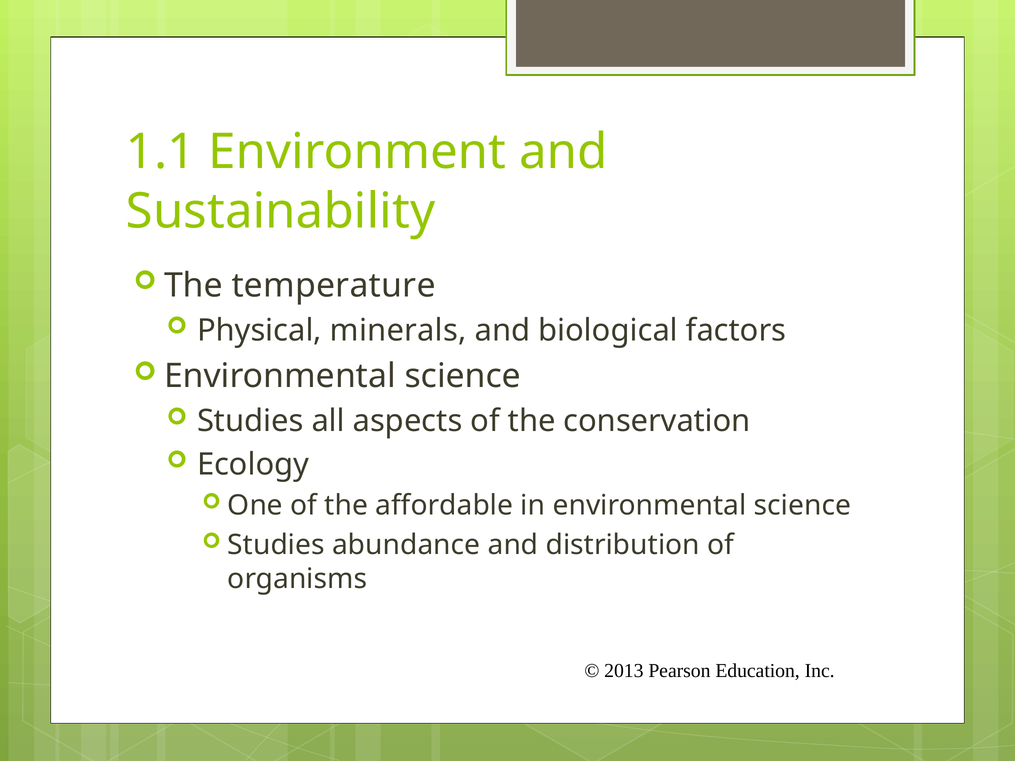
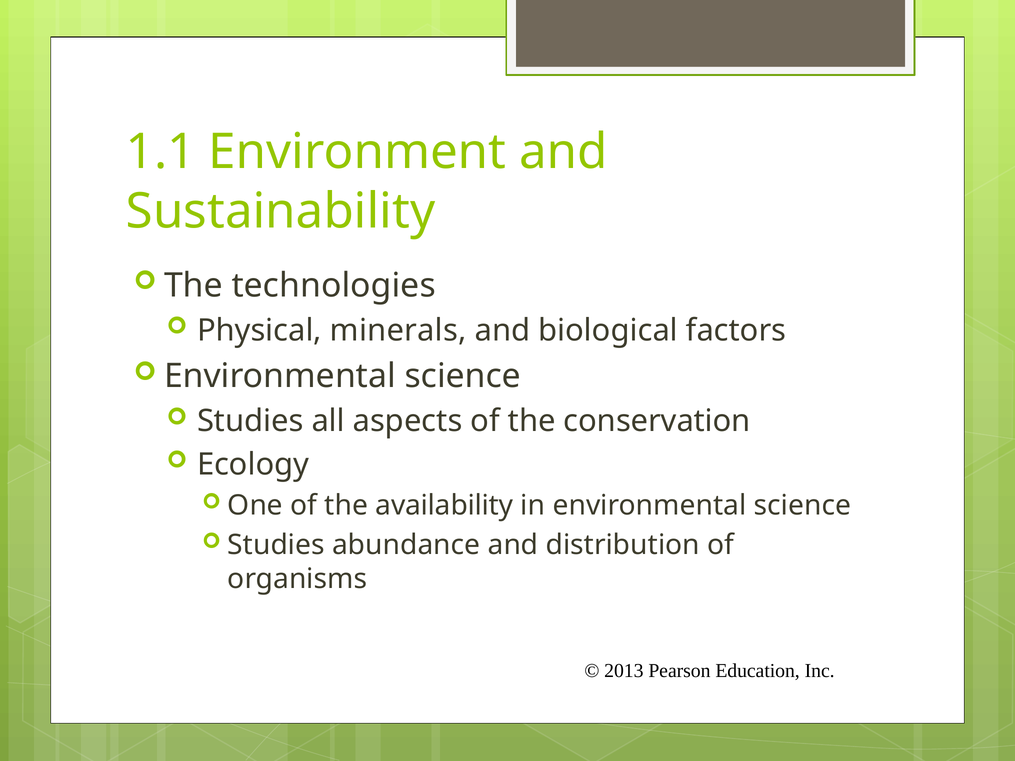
temperature: temperature -> technologies (334, 286)
affordable: affordable -> availability (444, 506)
